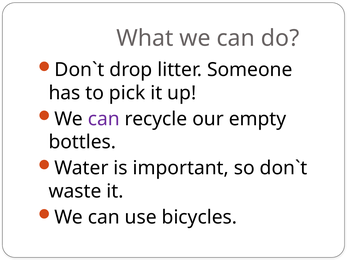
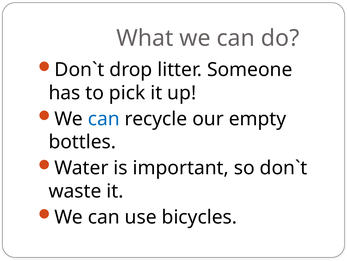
can colour: purple -> blue (104, 119)
